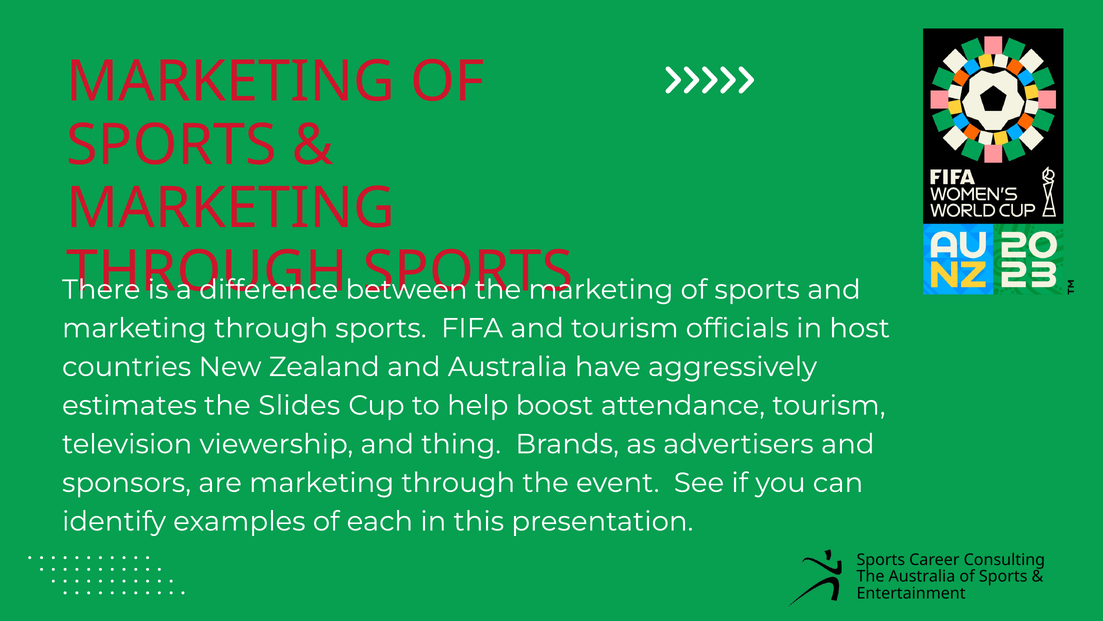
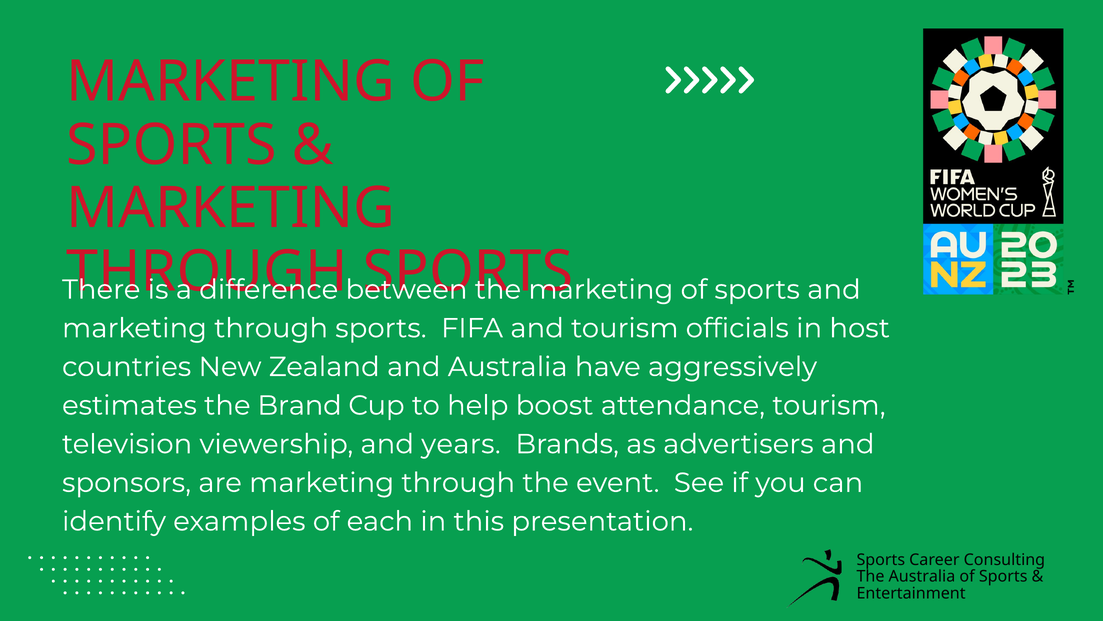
Slides: Slides -> Brand (300, 405)
thing: thing -> years (461, 444)
